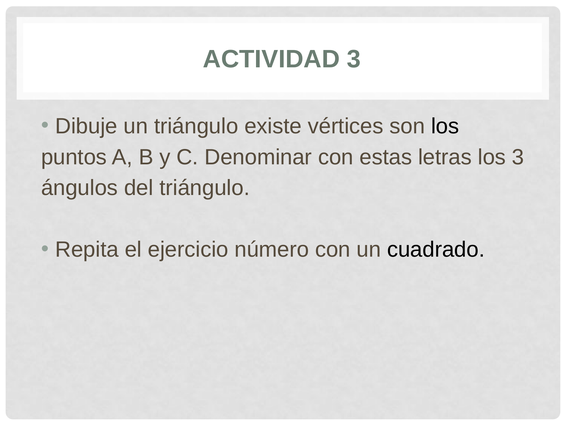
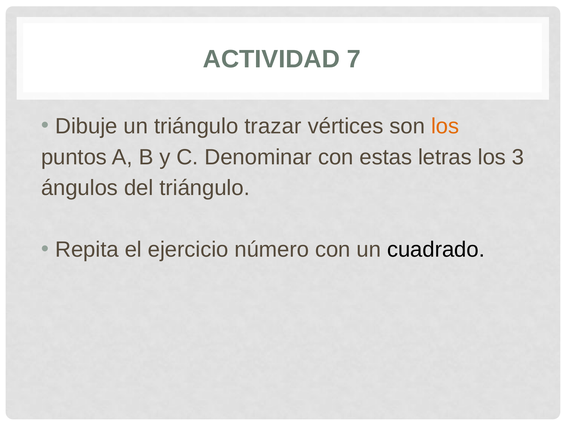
ACTIVIDAD 3: 3 -> 7 (354, 59)
existe: existe -> trazar (273, 126)
los colour: black -> orange (445, 126)
